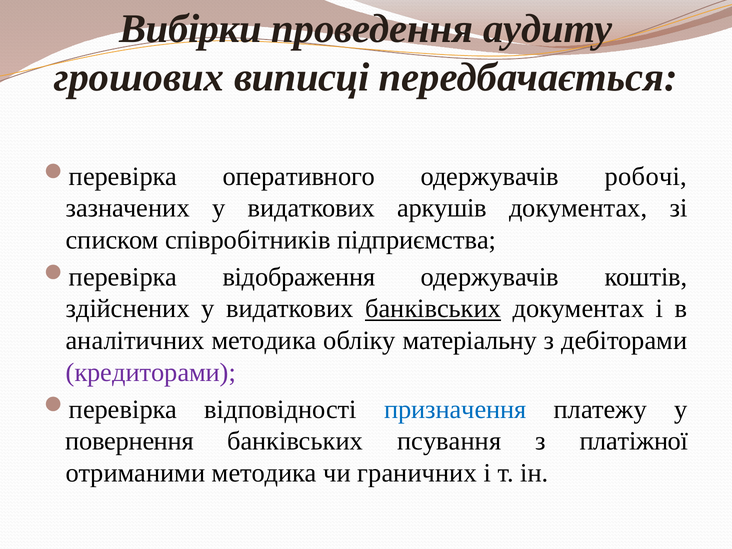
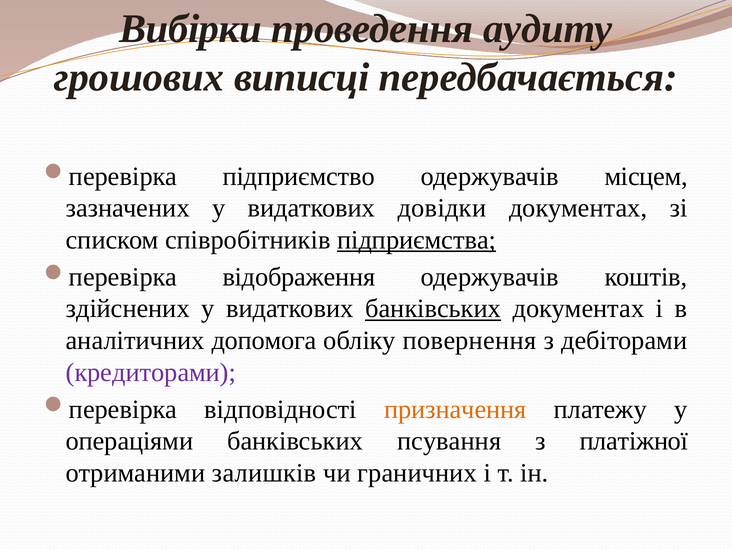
оперативного: оперативного -> підприємство (299, 176)
робочі: робочі -> місцем (646, 176)
аркушів: аркушів -> довідки (442, 208)
підприємства underline: none -> present (417, 240)
аналітичних методика: методика -> допомога (264, 341)
матеріальну: матеріальну -> повернення (470, 341)
призначення colour: blue -> orange (455, 409)
повернення: повернення -> операціями (129, 441)
отриманими методика: методика -> залишків (264, 473)
